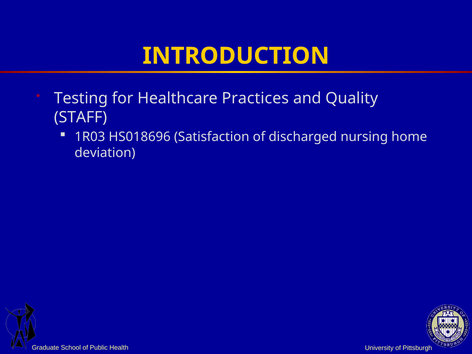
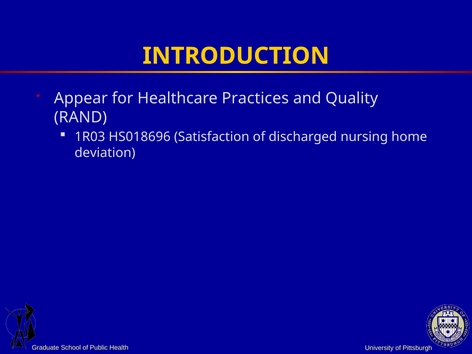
Testing: Testing -> Appear (81, 98)
STAFF: STAFF -> RAND (80, 117)
